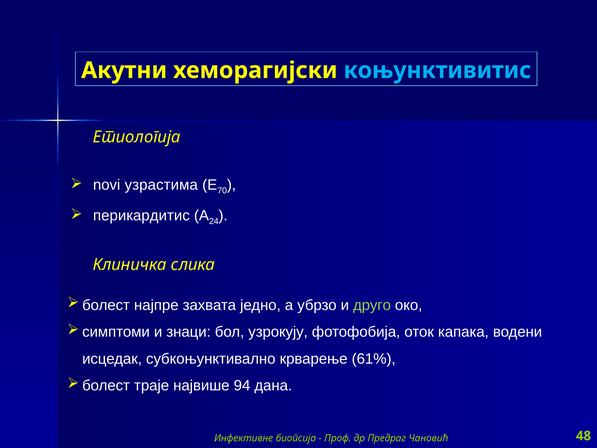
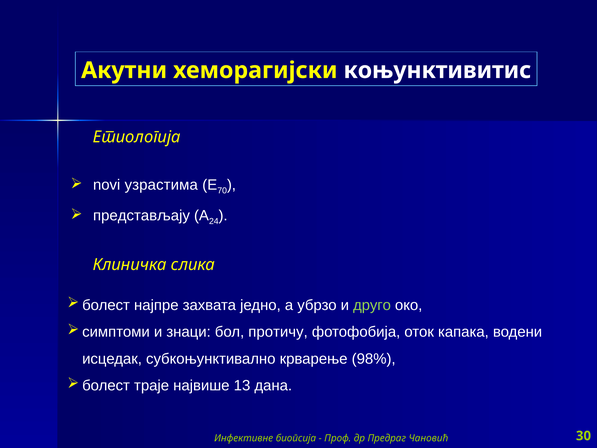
коњунктивитис colour: light blue -> white (437, 70)
перикардитис: перикардитис -> представљају (141, 215)
узрокују: узрокују -> протичу (278, 332)
61%: 61% -> 98% (374, 359)
94: 94 -> 13 (242, 386)
48: 48 -> 30 (583, 436)
